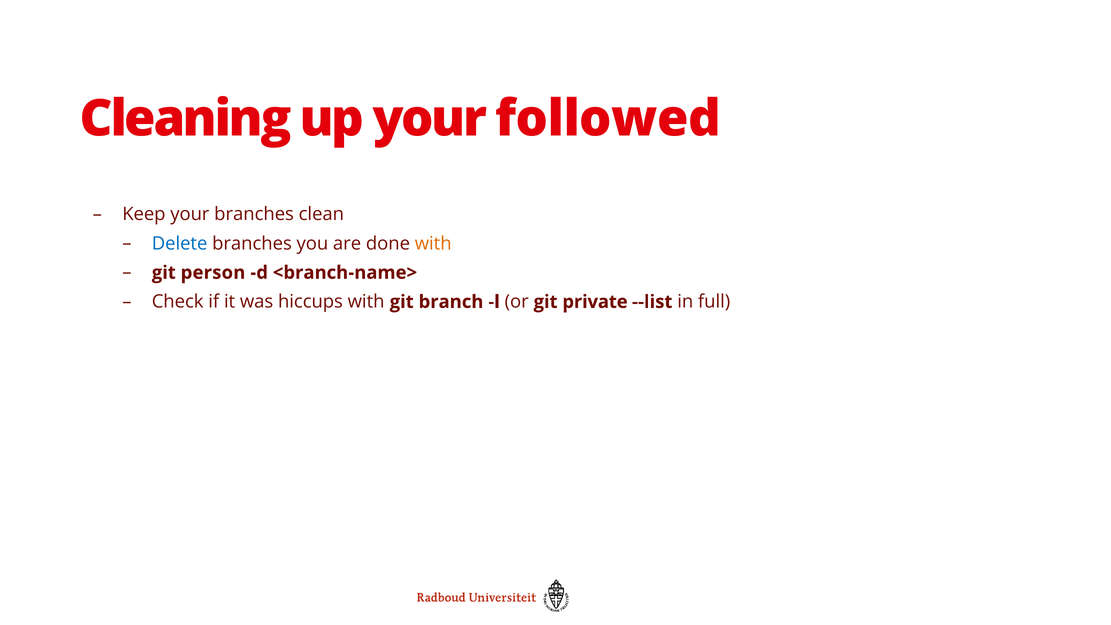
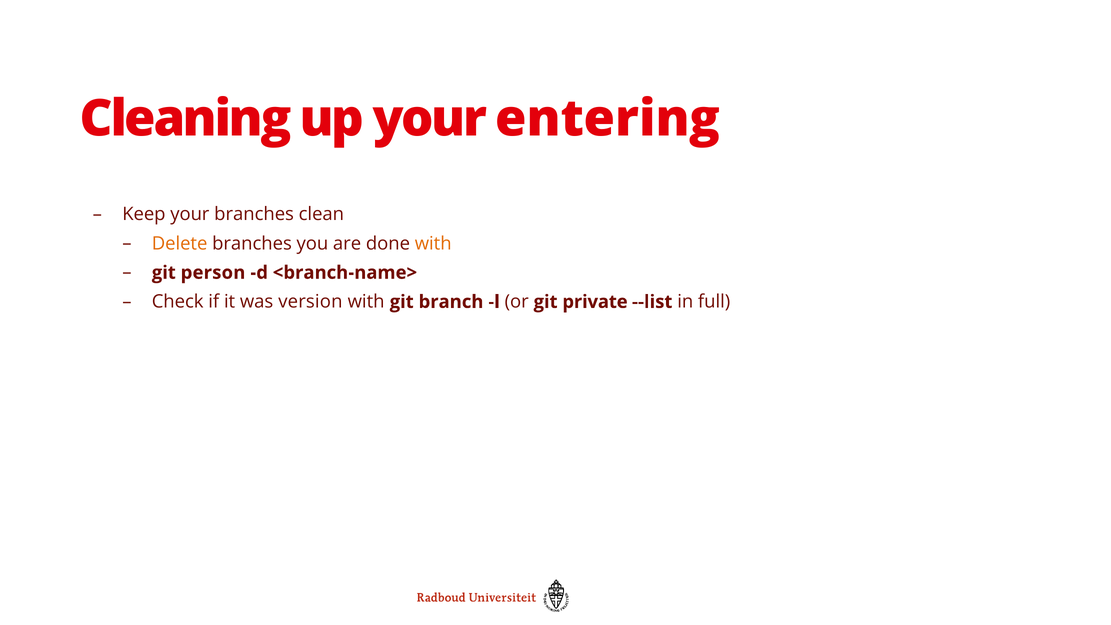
followed: followed -> entering (608, 119)
Delete colour: blue -> orange (180, 243)
hiccups: hiccups -> version (310, 302)
